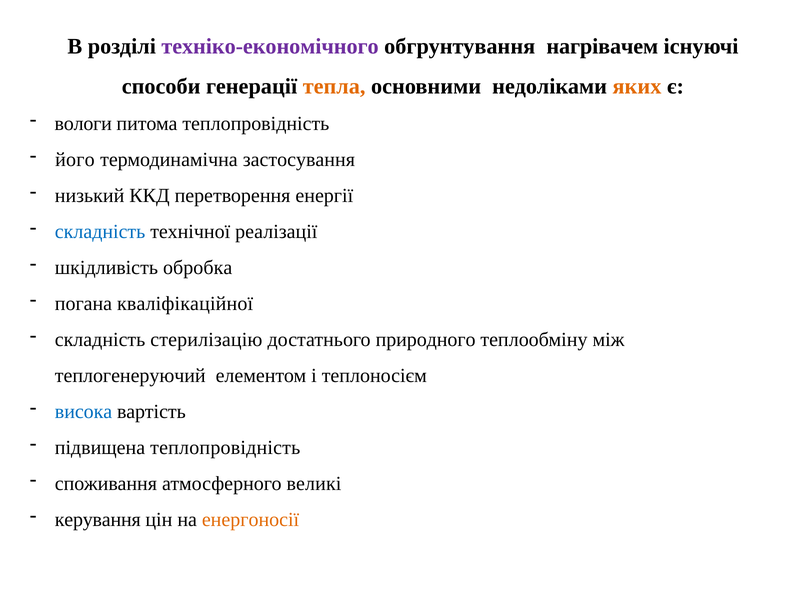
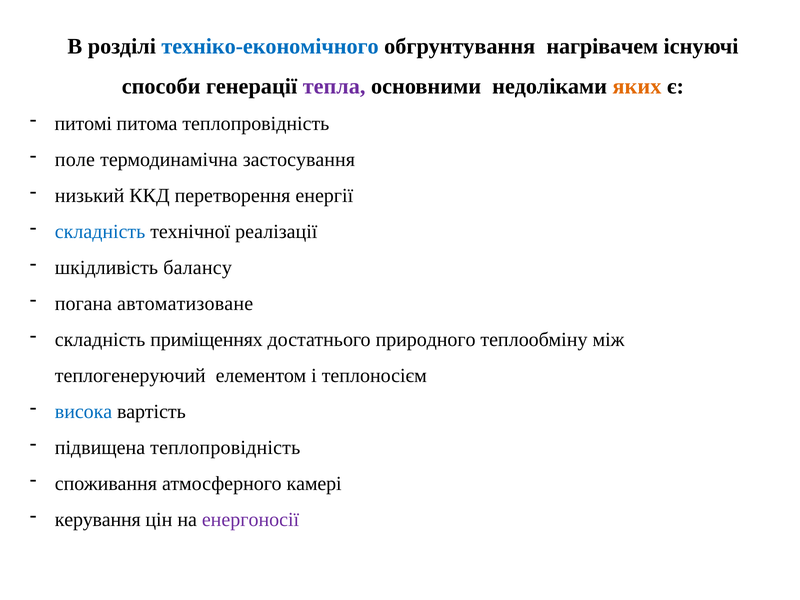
техніко-економічного colour: purple -> blue (270, 46)
тепла colour: orange -> purple (334, 86)
вологи: вологи -> питомі (83, 124)
його: його -> поле (75, 160)
обробка: обробка -> балансу (198, 268)
кваліфікаційної: кваліфікаційної -> автоматизоване (185, 304)
стерилізацію: стерилізацію -> приміщеннях (207, 340)
великі: великі -> камері (314, 484)
енергоносії colour: orange -> purple (251, 520)
